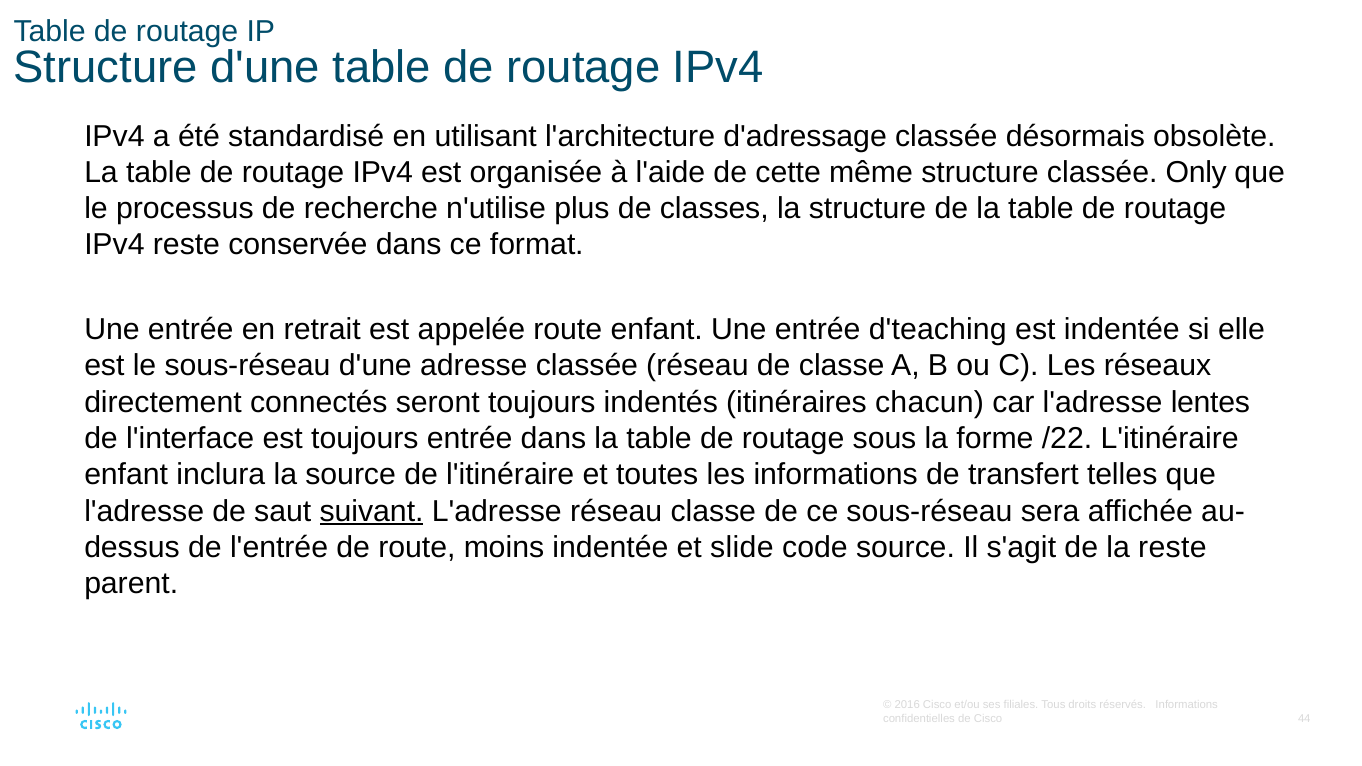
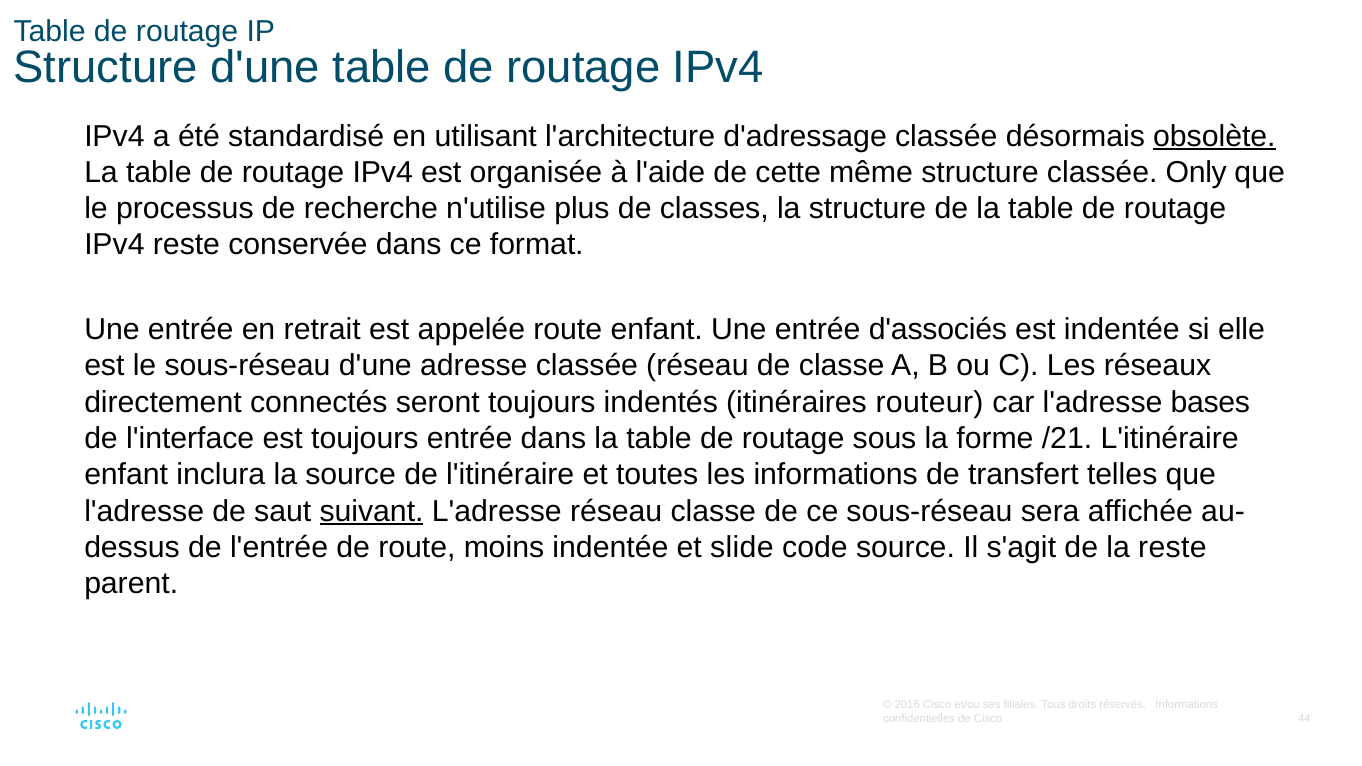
obsolète underline: none -> present (1214, 136)
d'teaching: d'teaching -> d'associés (938, 330)
chacun: chacun -> routeur (930, 402)
lentes: lentes -> bases (1210, 402)
/22: /22 -> /21 (1067, 439)
